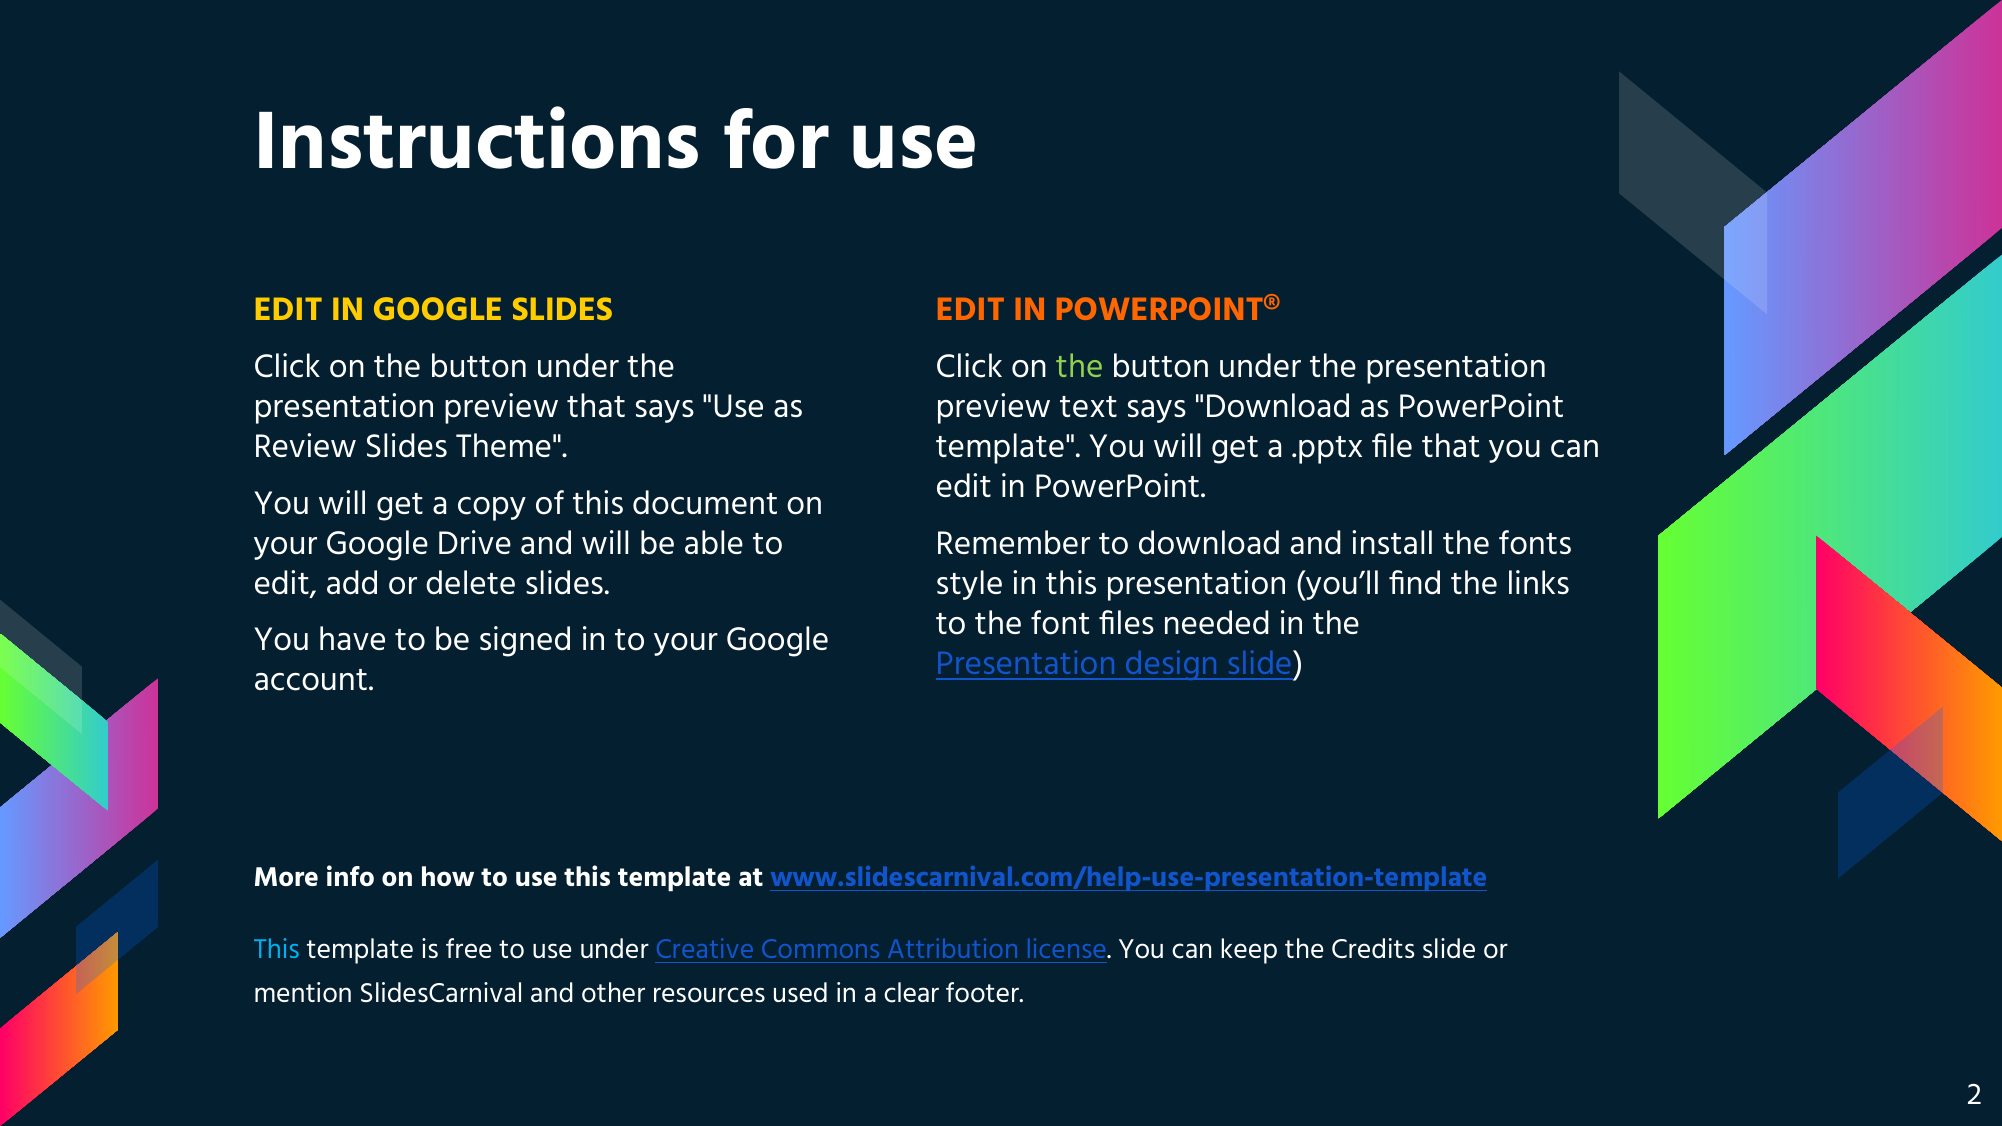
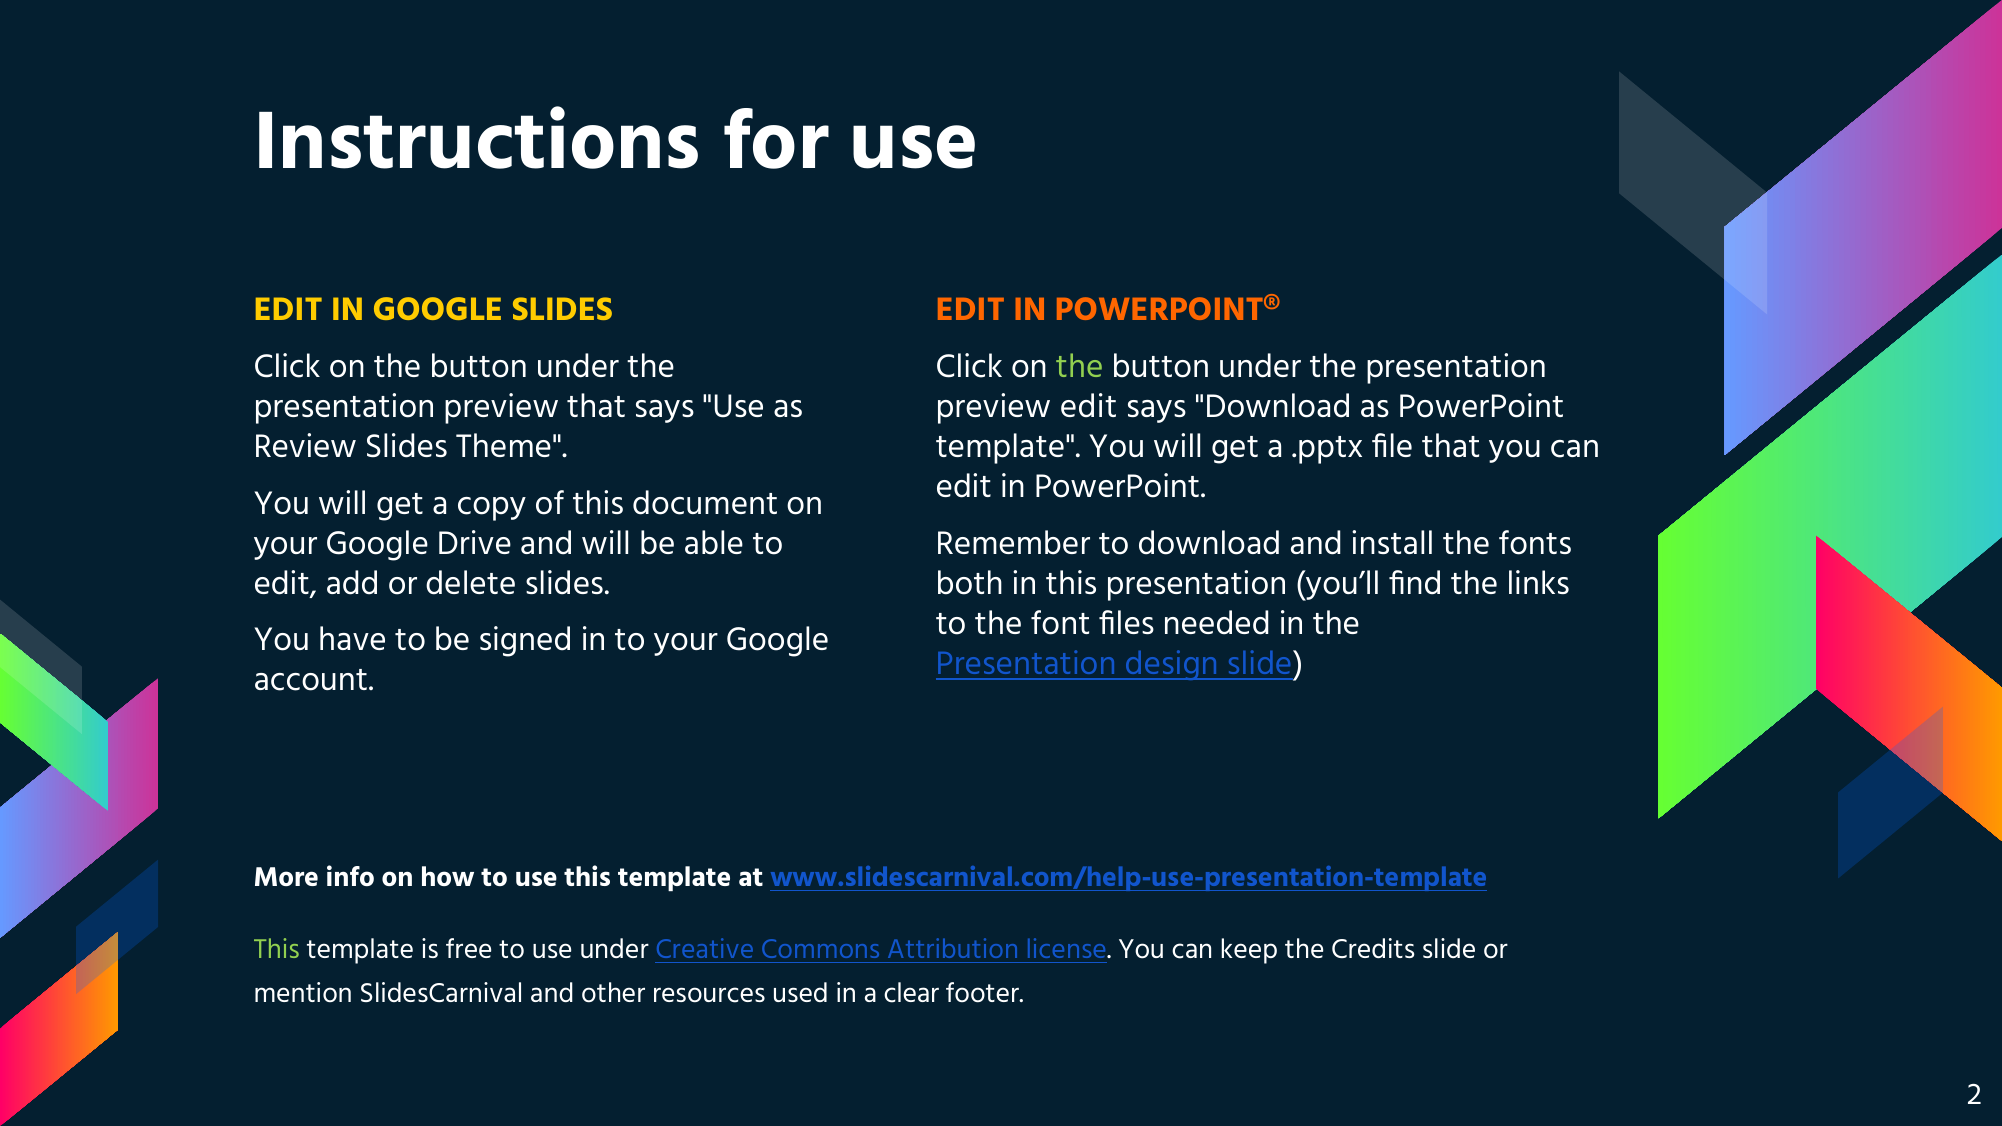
preview text: text -> edit (1089, 406)
style: style -> both (970, 583)
This colour: light blue -> light green (277, 949)
